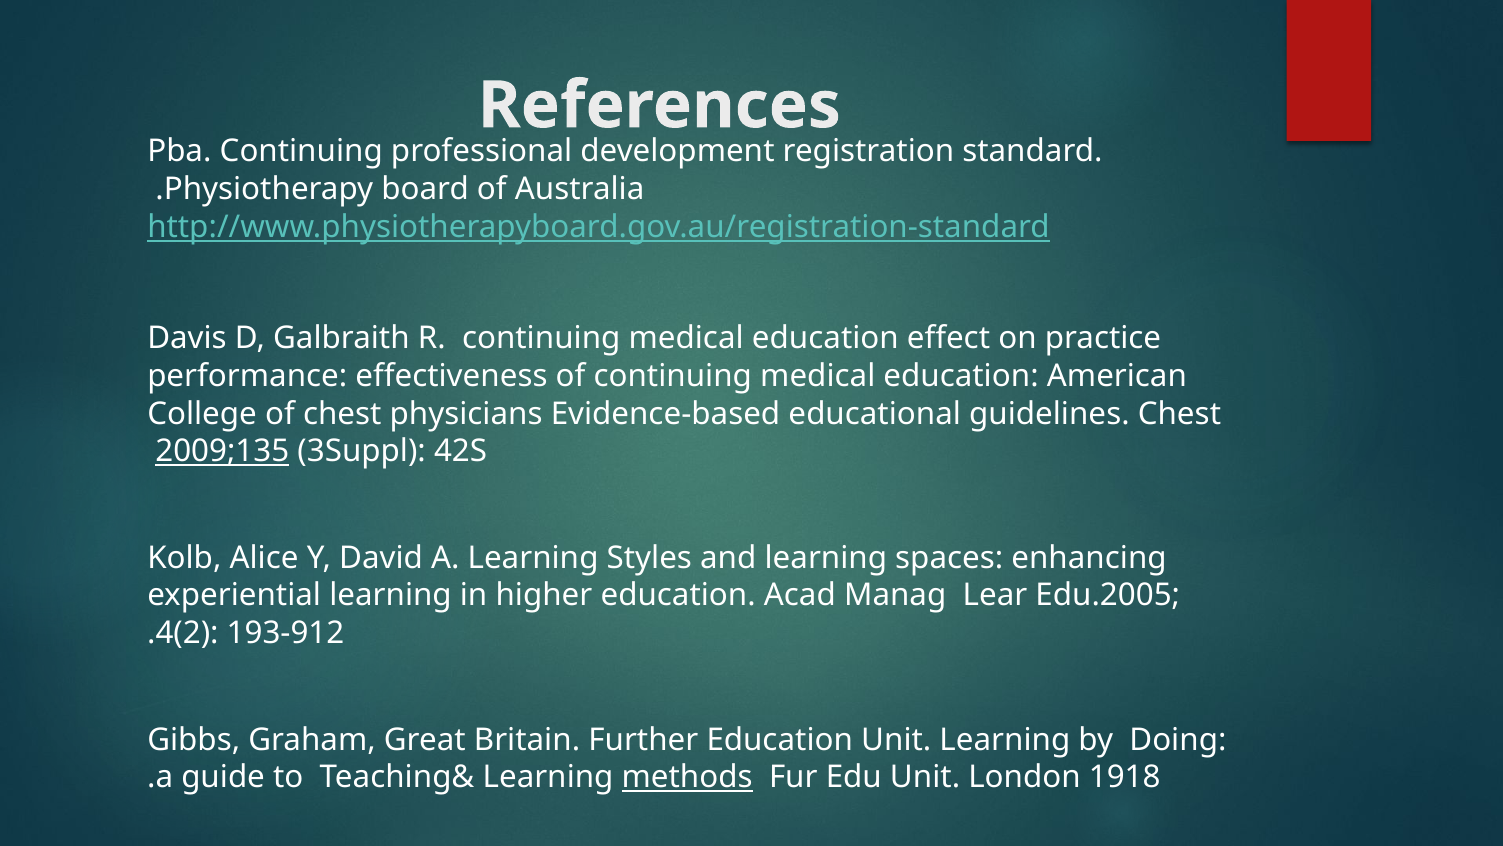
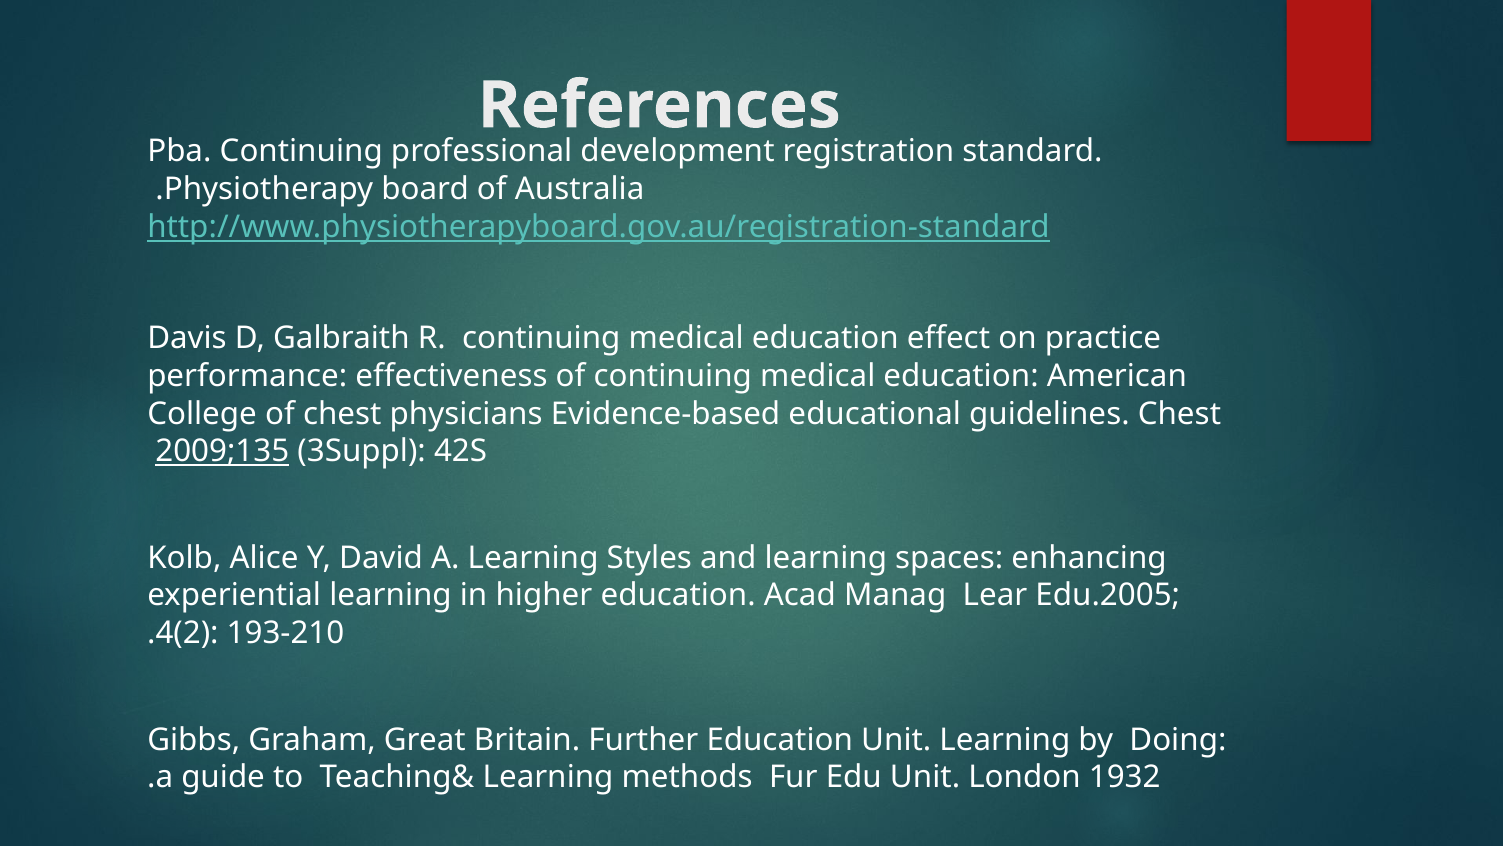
193-912: 193-912 -> 193-210 (285, 633)
methods underline: present -> none (687, 777)
1918: 1918 -> 1932 (1125, 777)
